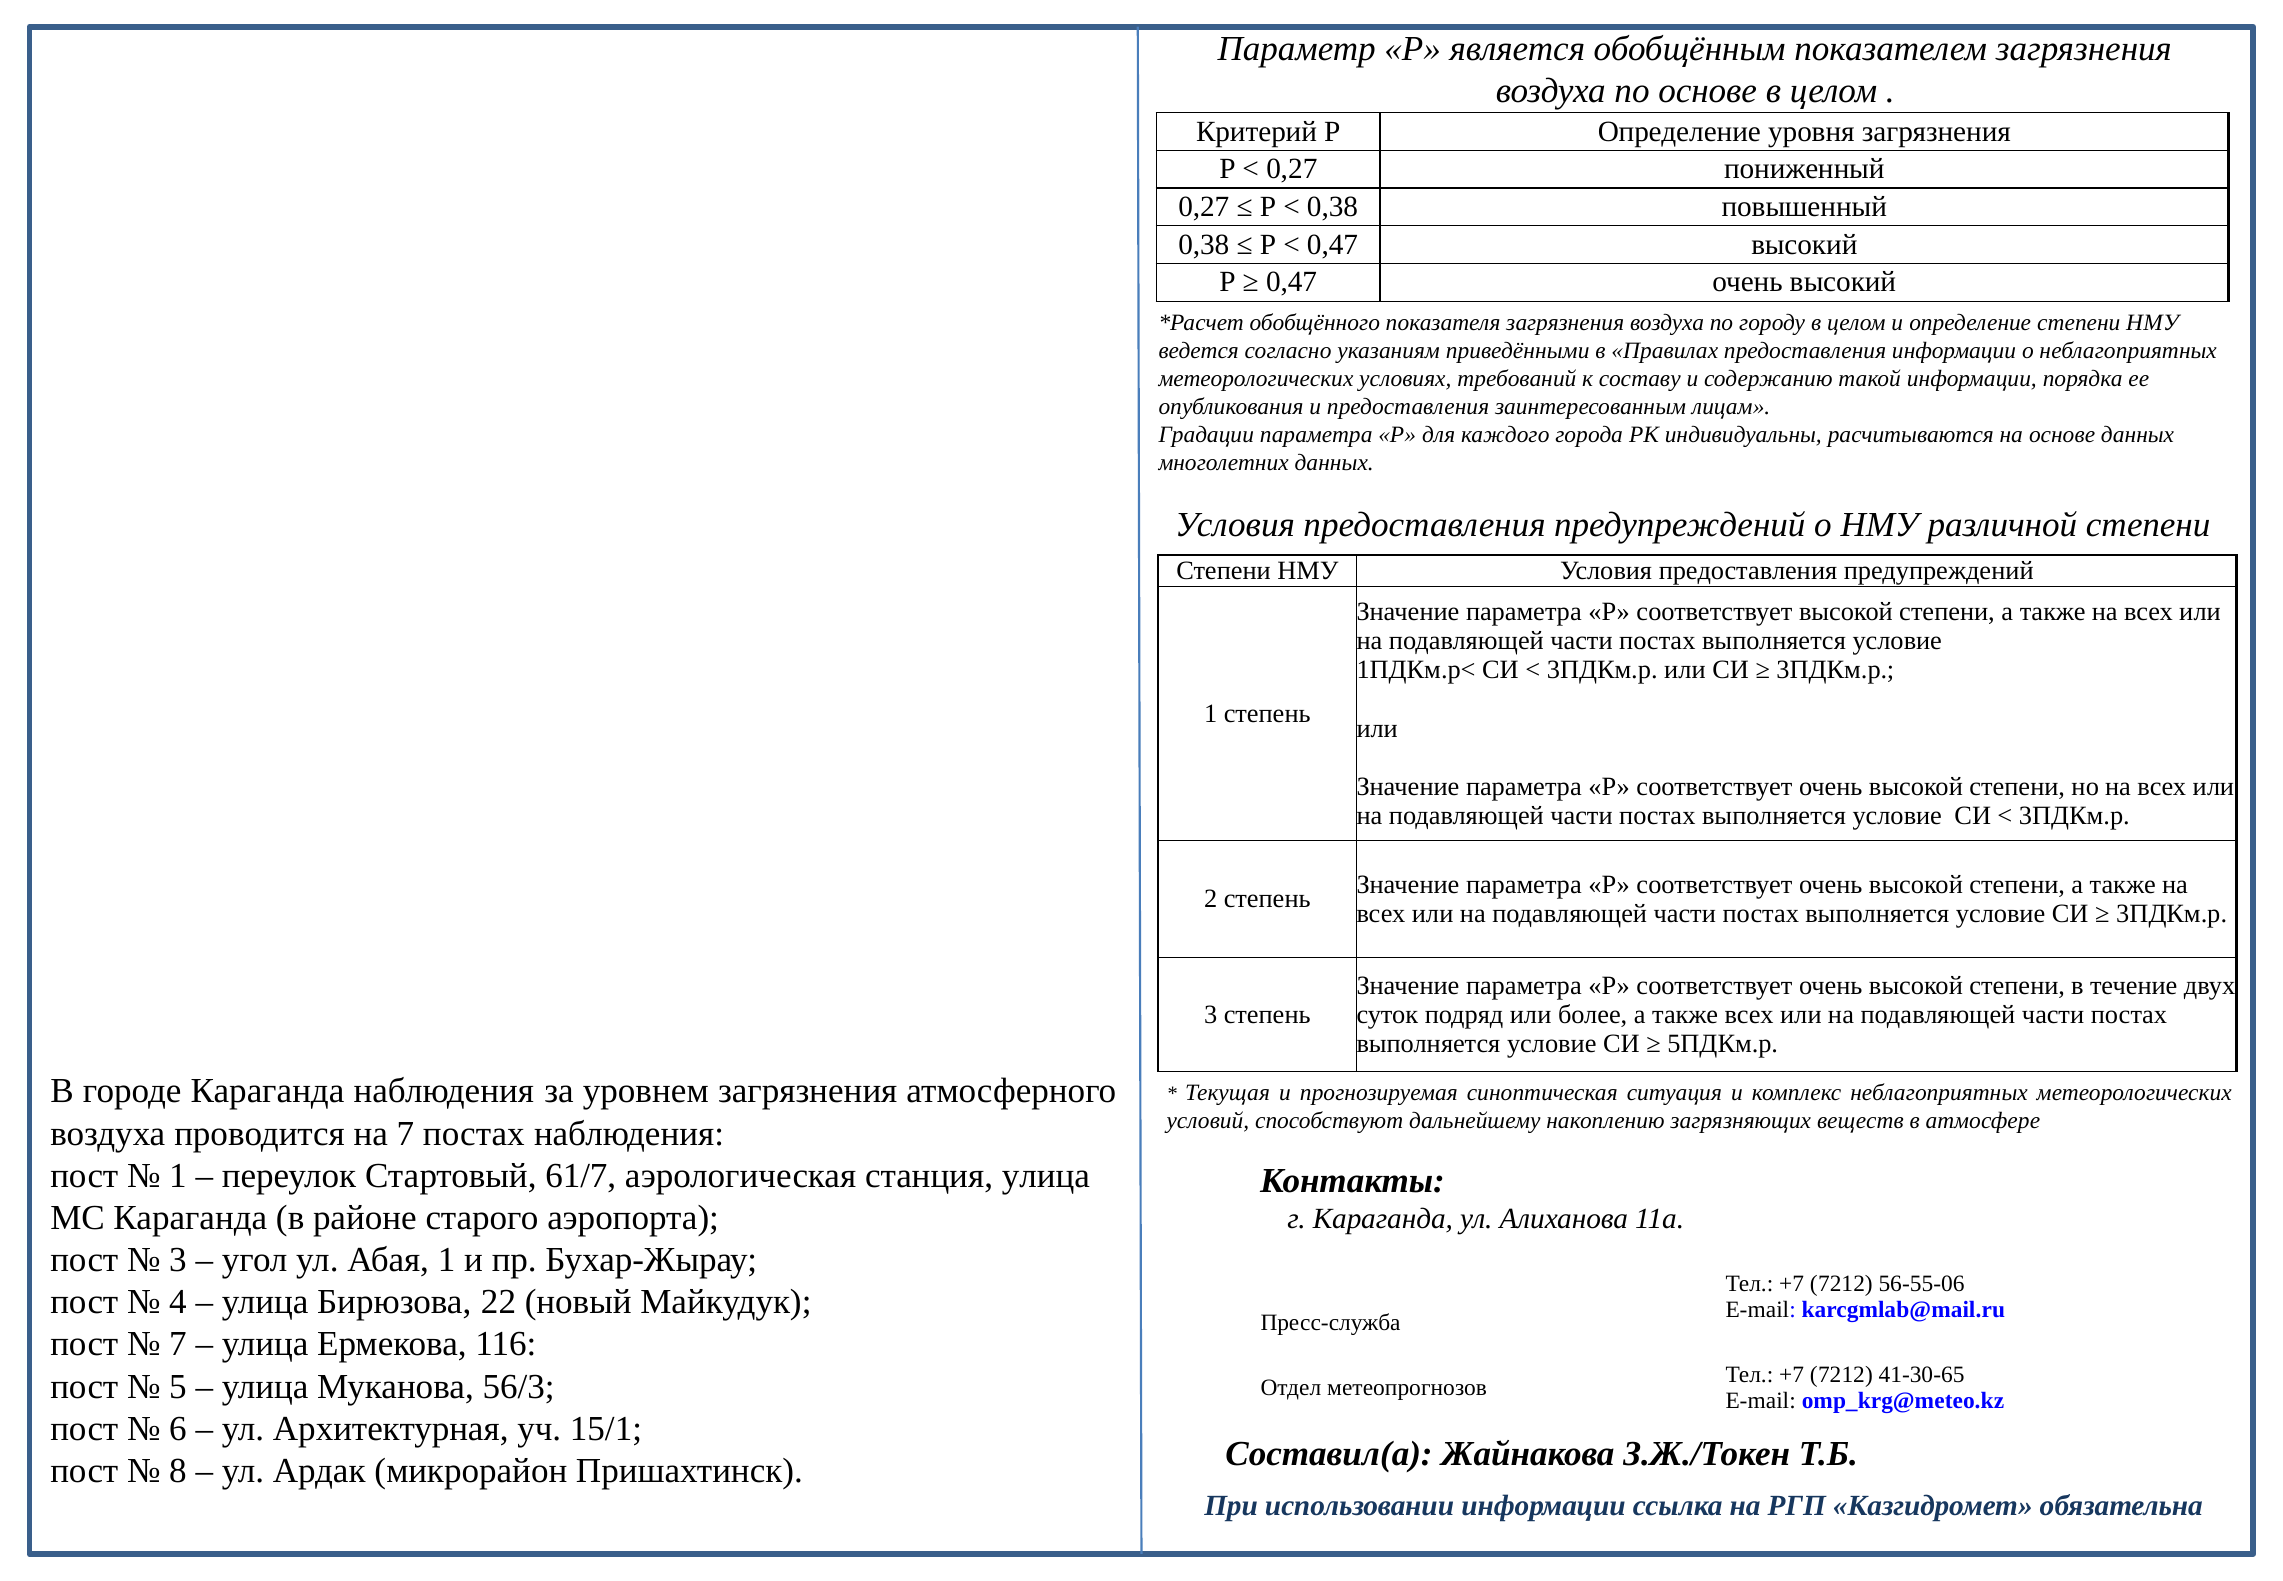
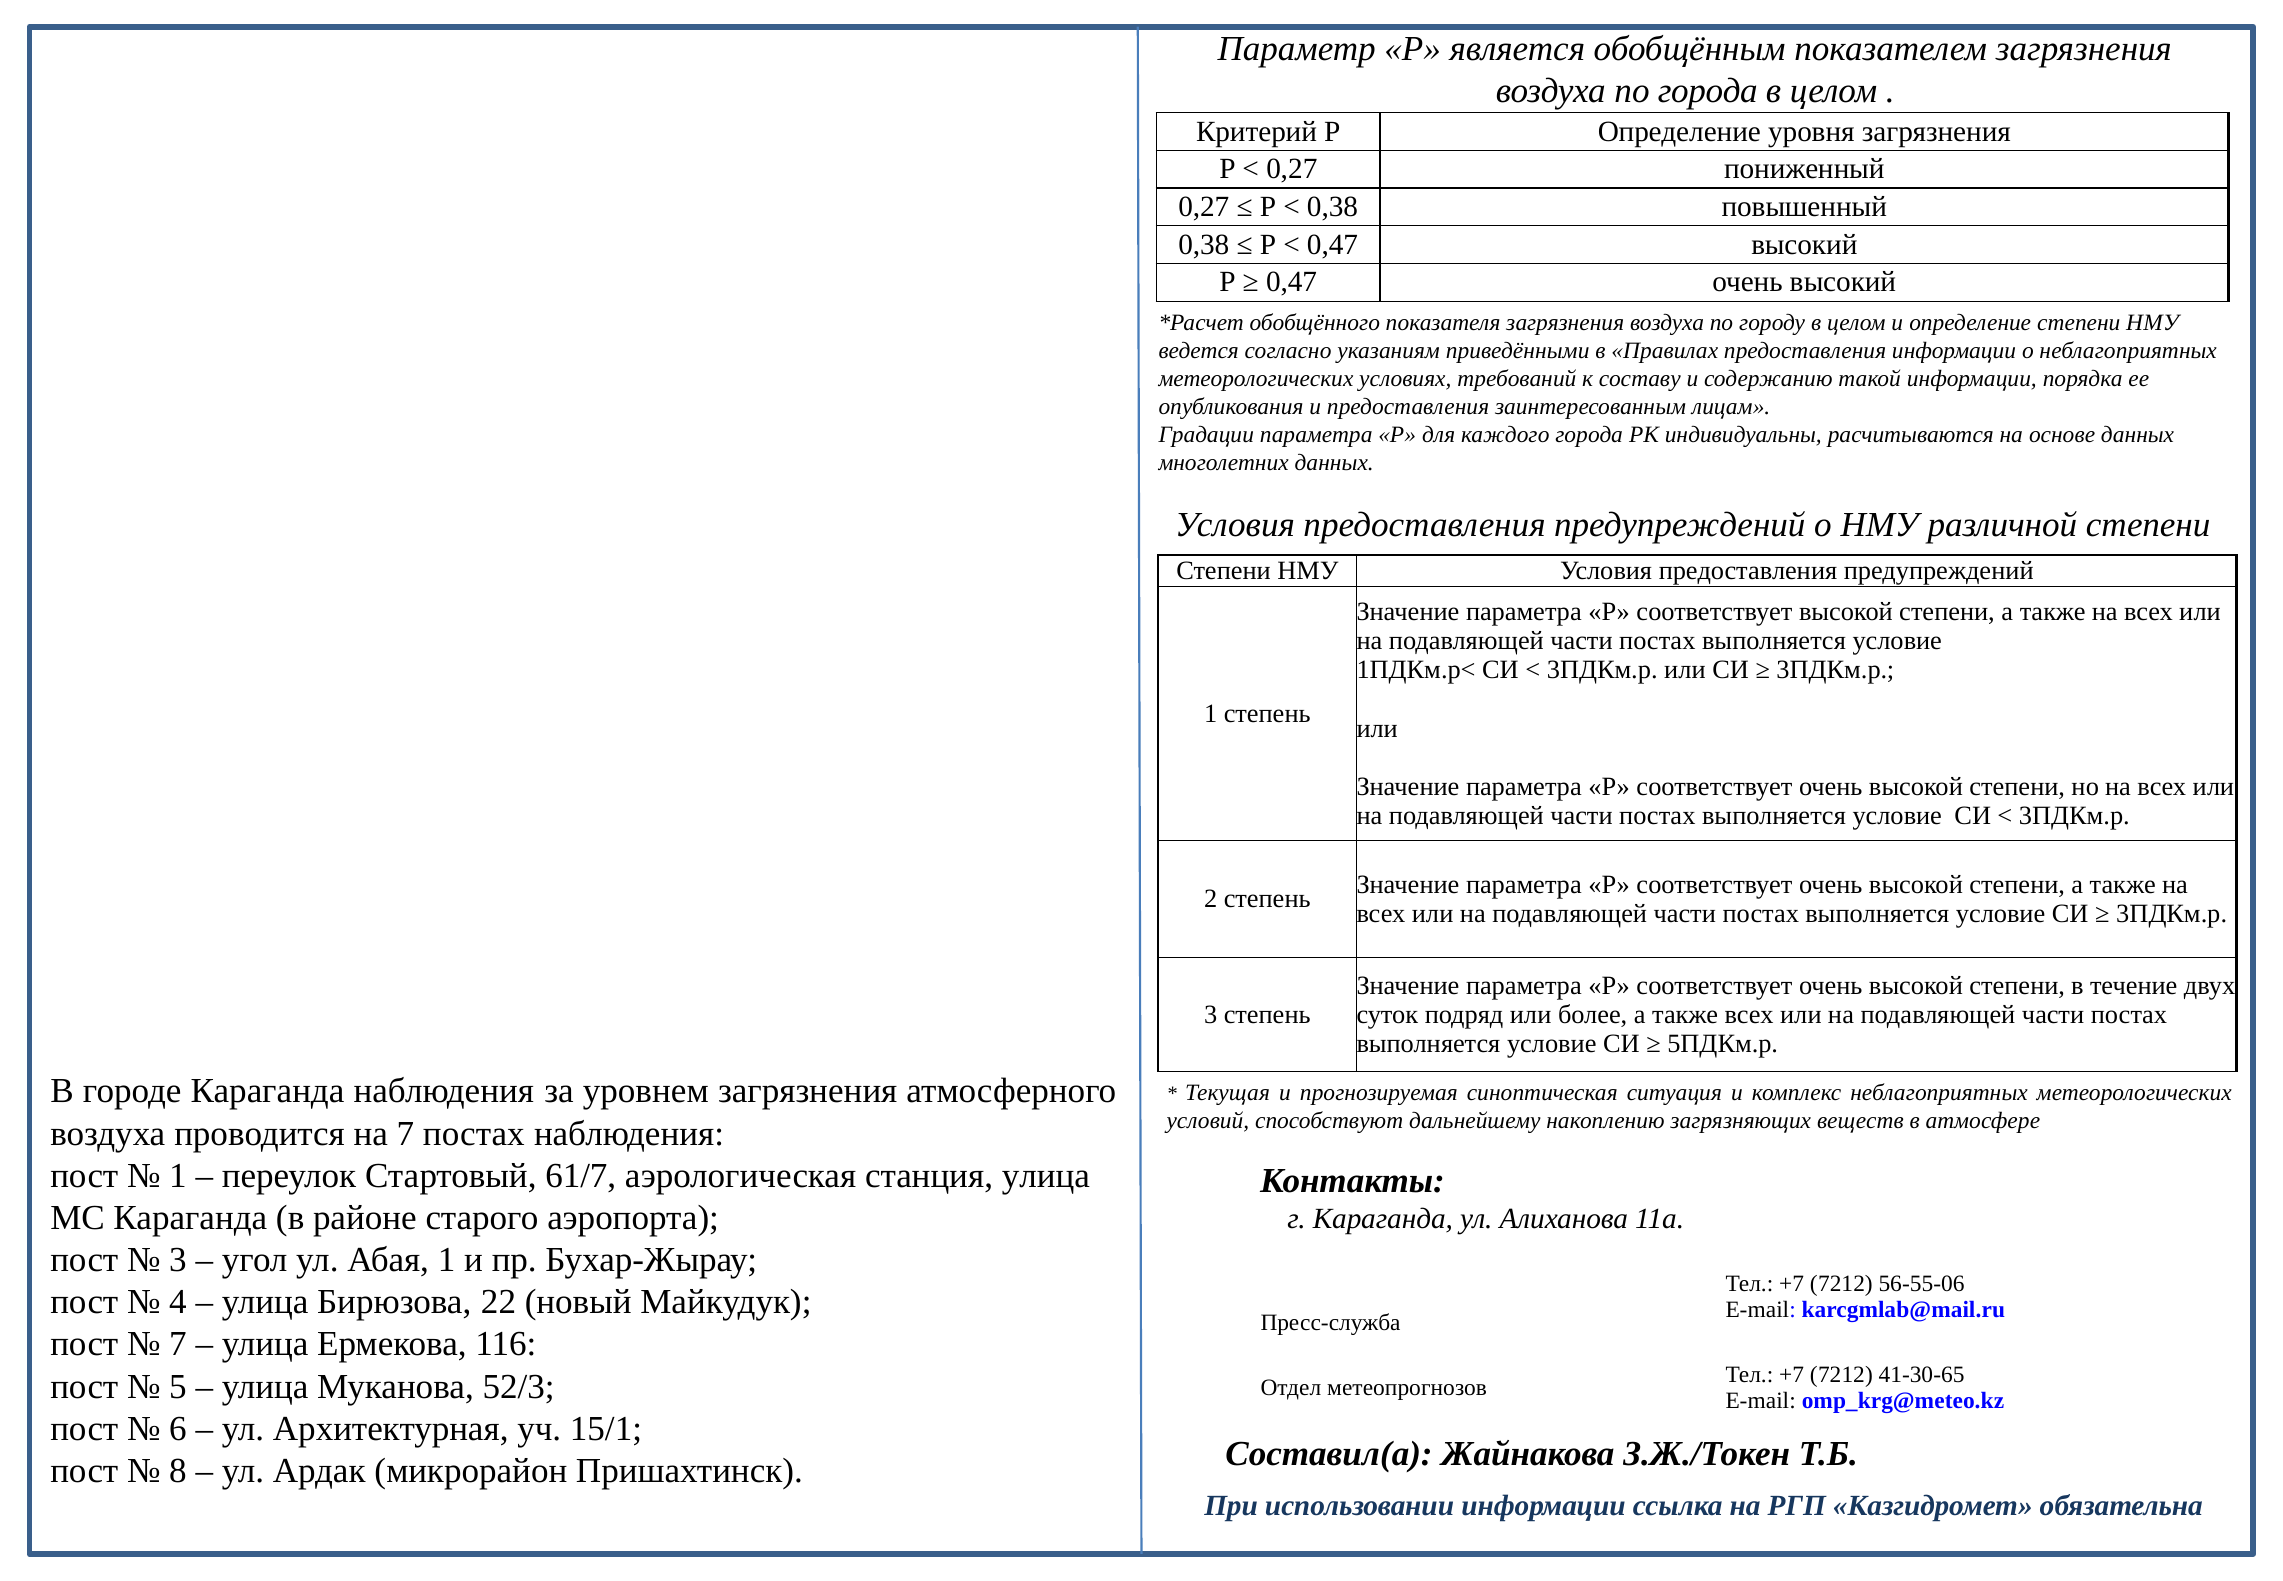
по основе: основе -> города (1708, 91)
56/3: 56/3 -> 52/3 (519, 1386)
